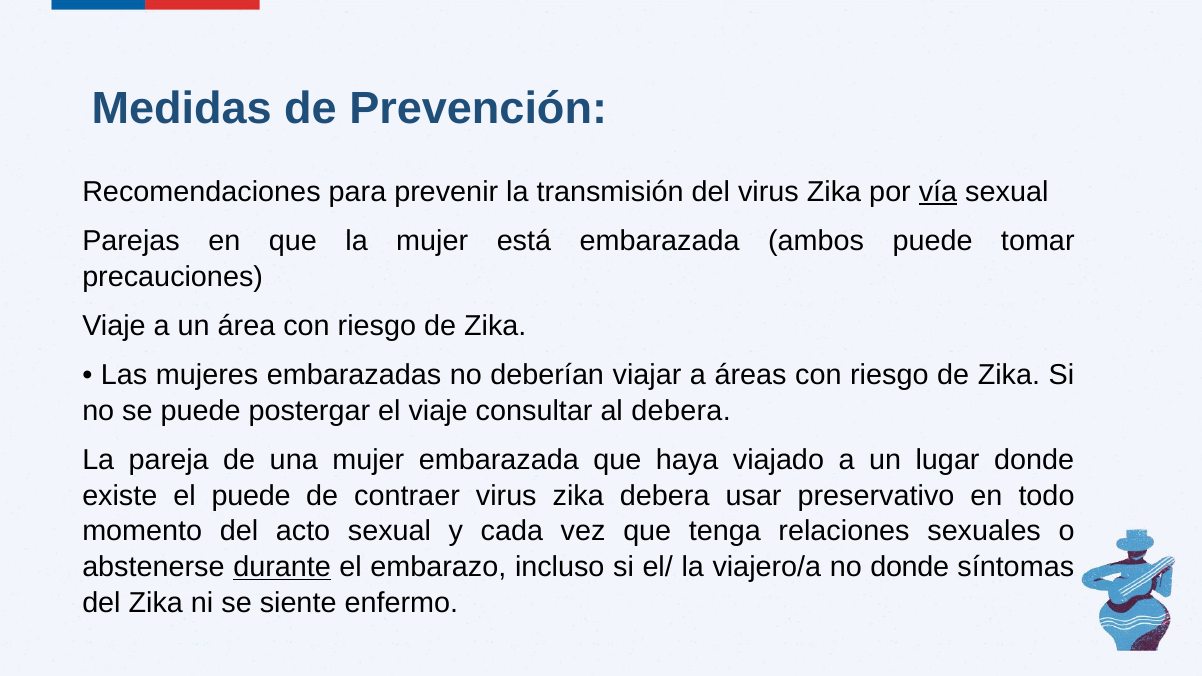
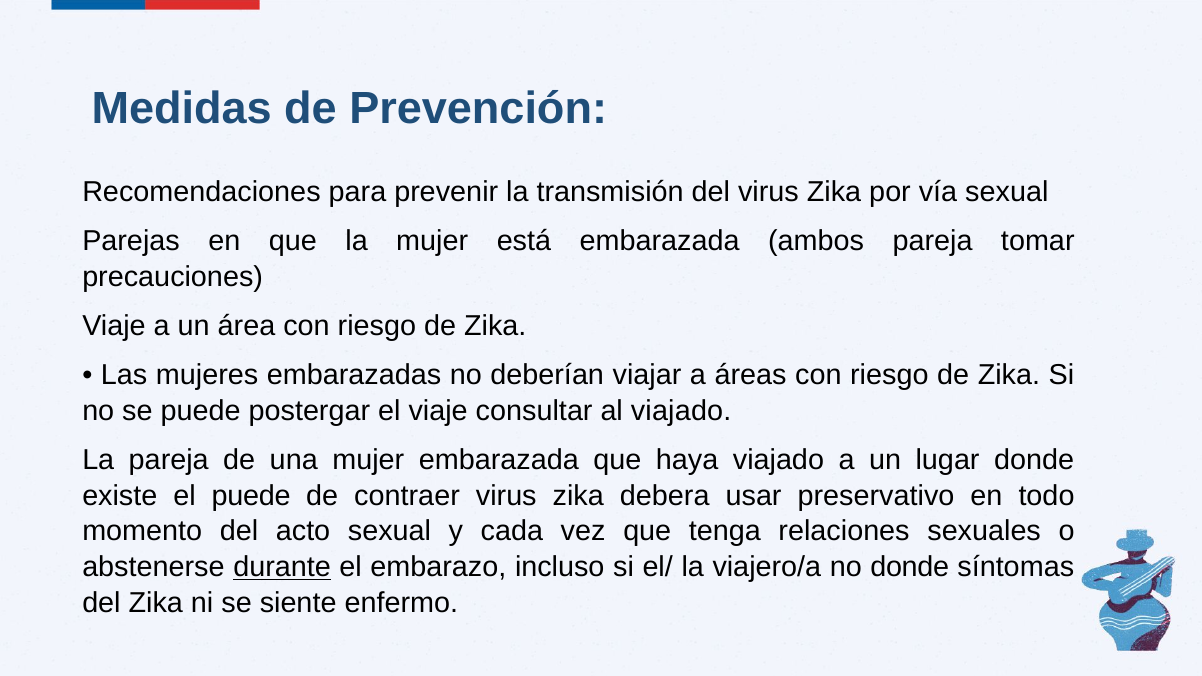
vía underline: present -> none (938, 192)
ambos puede: puede -> pareja (933, 241)
al debera: debera -> viajado (681, 411)
